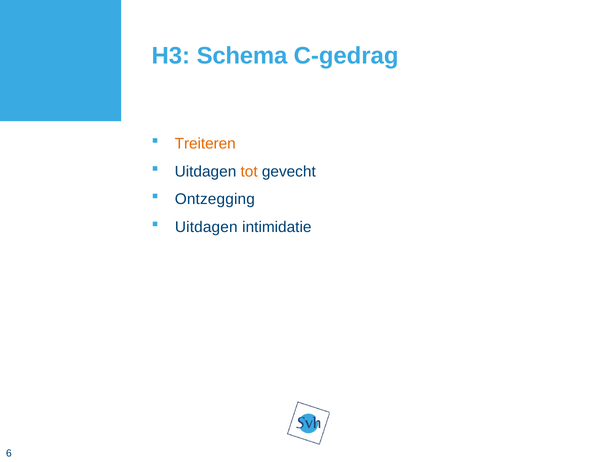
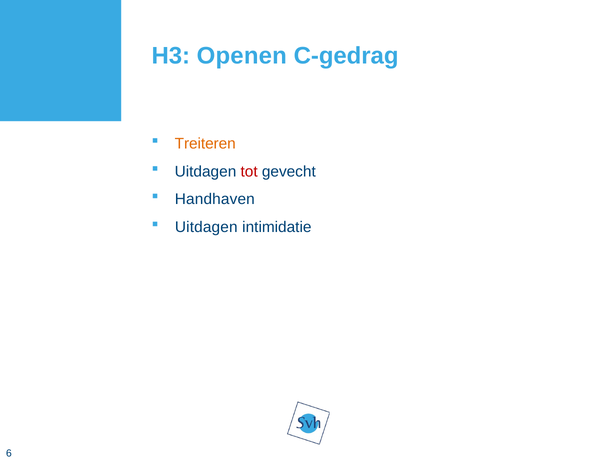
Schema: Schema -> Openen (242, 56)
tot colour: orange -> red (249, 172)
Ontzegging: Ontzegging -> Handhaven (215, 199)
